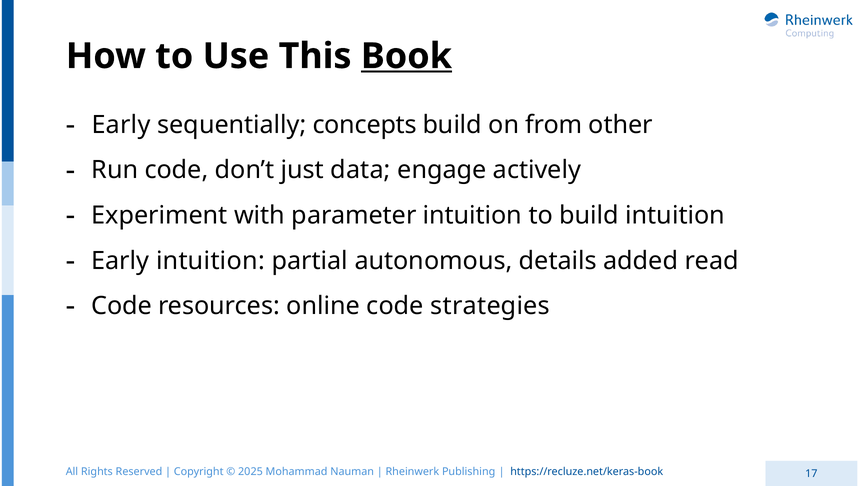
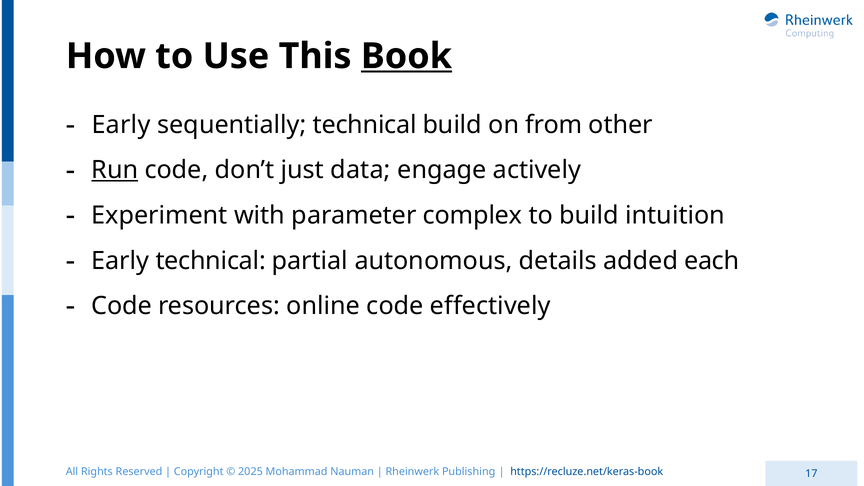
sequentially concepts: concepts -> technical (365, 125)
Run underline: none -> present (115, 170)
parameter intuition: intuition -> complex (473, 215)
Early intuition: intuition -> technical (211, 261)
read: read -> each (712, 261)
strategies: strategies -> effectively (490, 306)
